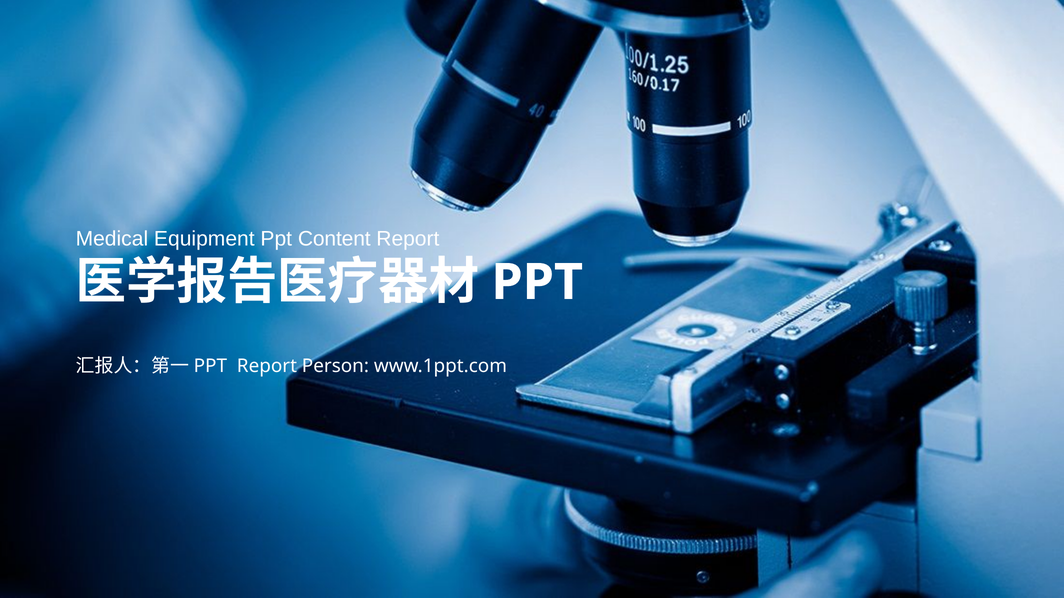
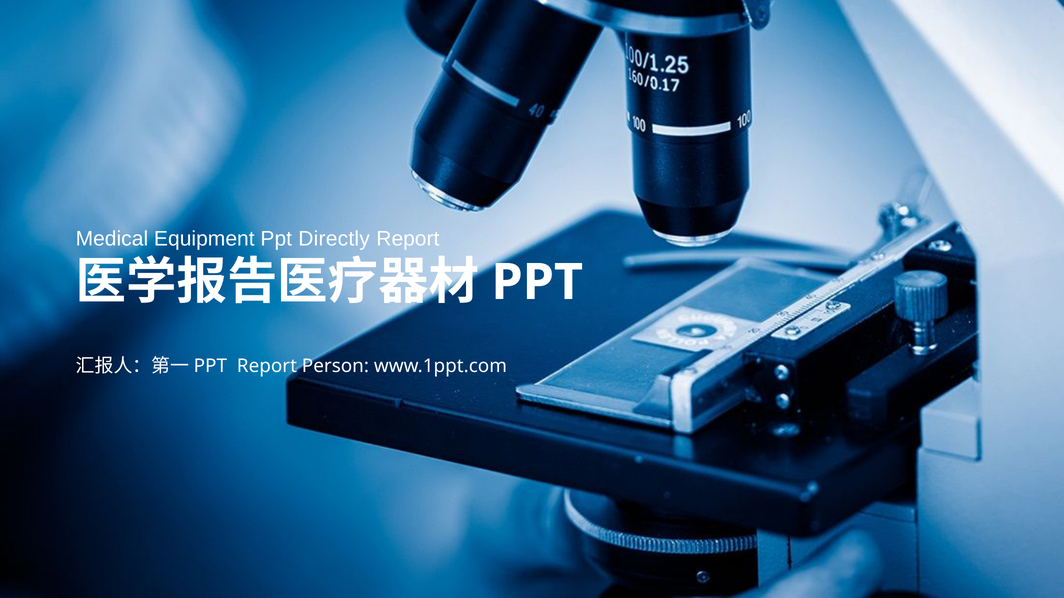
Content: Content -> Directly (334, 239)
